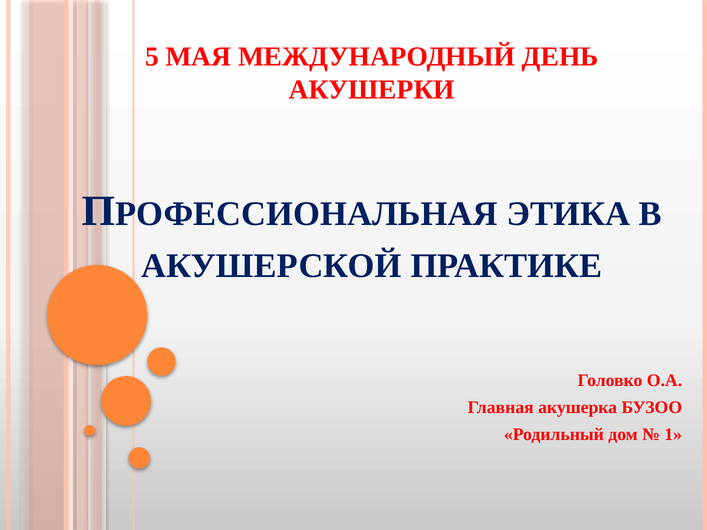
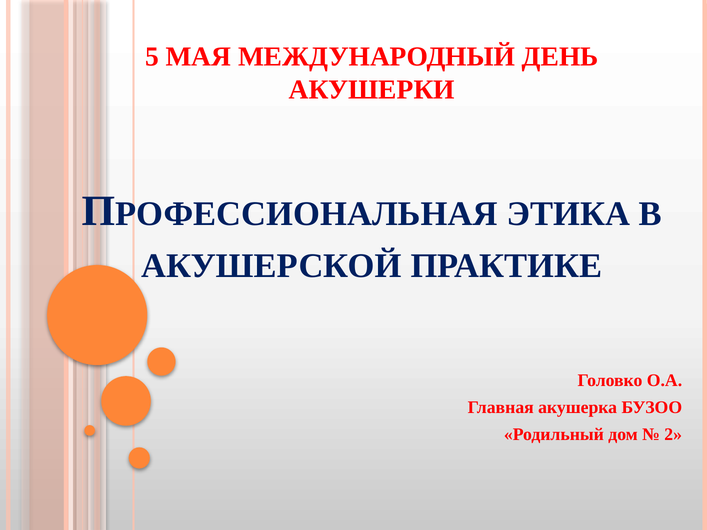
1: 1 -> 2 (673, 435)
